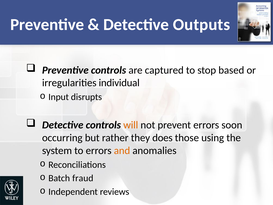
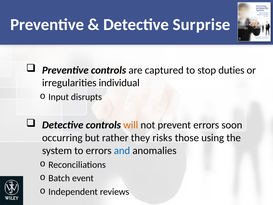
Outputs: Outputs -> Surprise (202, 25)
based: based -> duties (231, 70)
does: does -> risks (162, 138)
and colour: orange -> blue (122, 150)
fraud: fraud -> event (83, 178)
